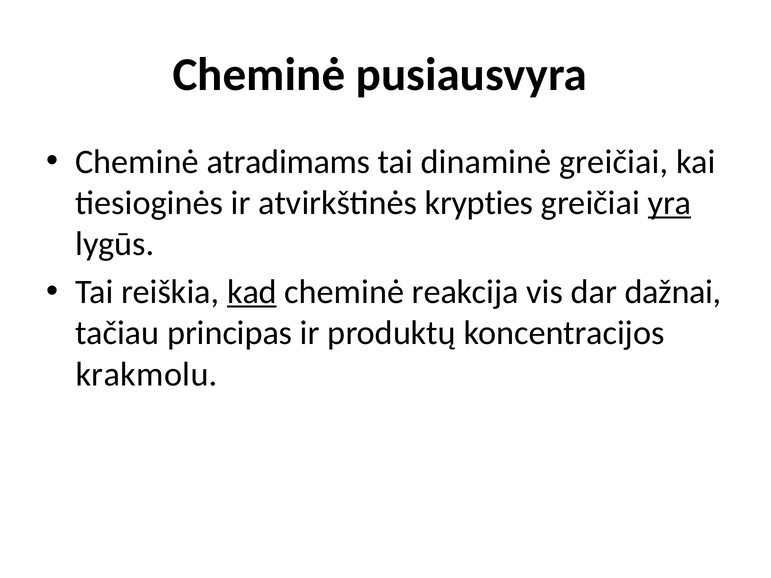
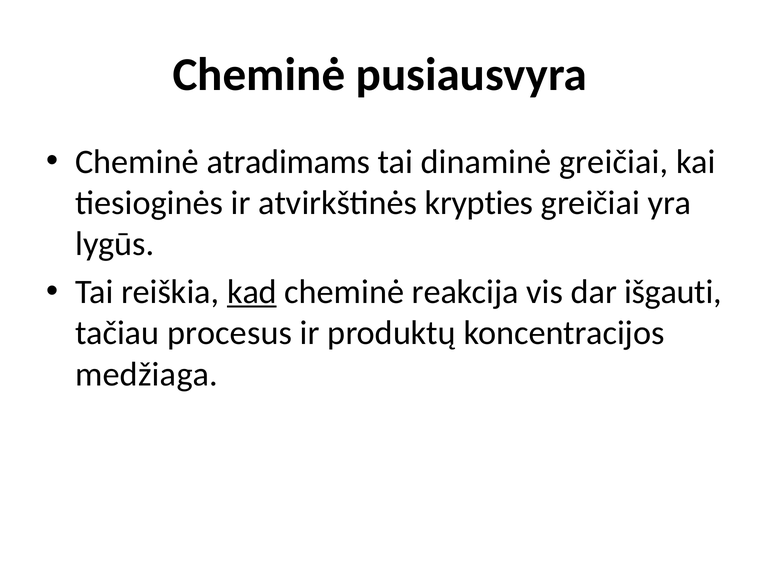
yra underline: present -> none (669, 203)
dažnai: dažnai -> išgauti (673, 292)
principas: principas -> procesus (230, 333)
krakmolu: krakmolu -> medžiaga (147, 374)
